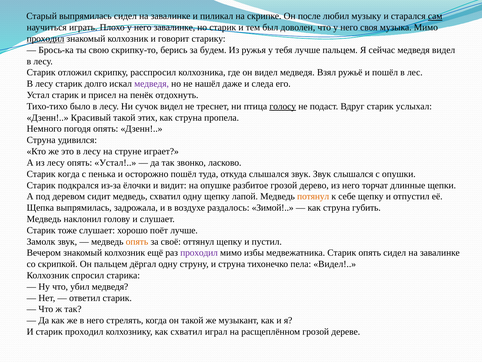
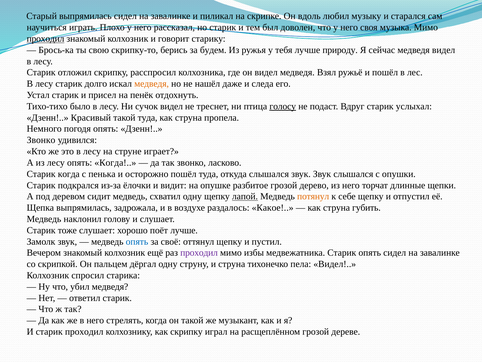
после: после -> вдоль (309, 16)
сам underline: present -> none (435, 16)
него завалинке: завалинке -> рассказал (174, 27)
лучше пальцем: пальцем -> природу (340, 50)
медведя colour: purple -> orange (152, 84)
такой этих: этих -> туда (148, 117)
Струна: Струна -> Звонко (41, 140)
опять Устал: Устал -> Когда (115, 162)
лапой underline: none -> present (245, 196)
Зимой: Зимой -> Какое (273, 207)
опять colour: orange -> blue (137, 241)
как схватил: схватил -> скрипку (186, 331)
